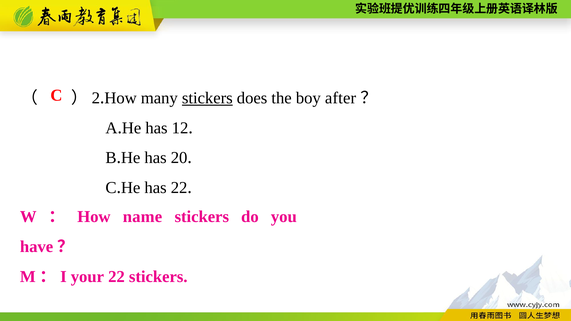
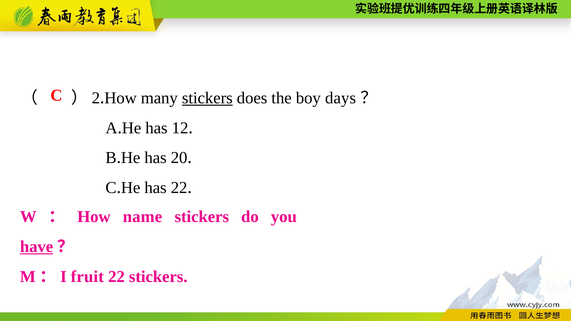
after: after -> days (341, 98)
have underline: none -> present (37, 247)
your: your -> fruit (87, 277)
